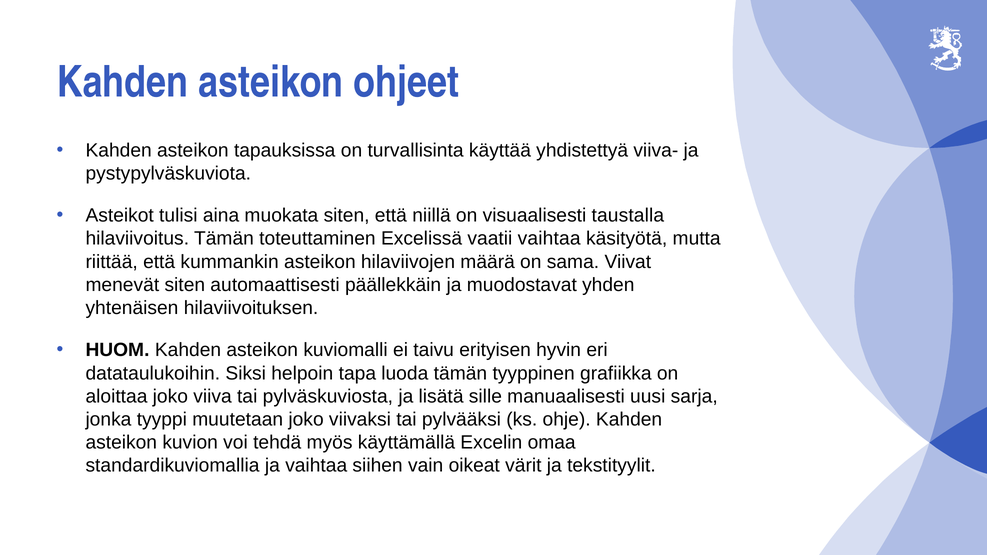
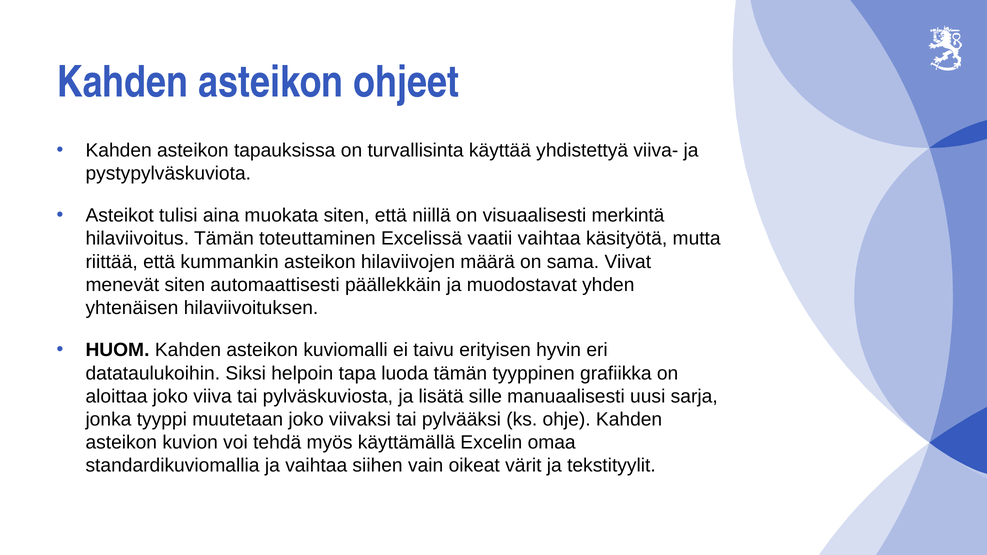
taustalla: taustalla -> merkintä (628, 216)
